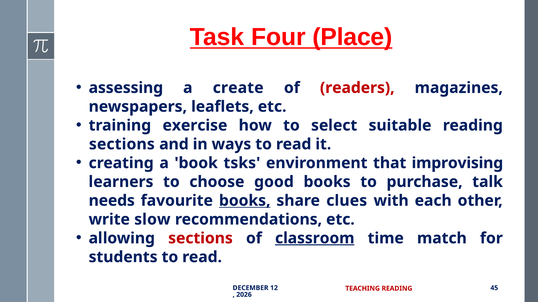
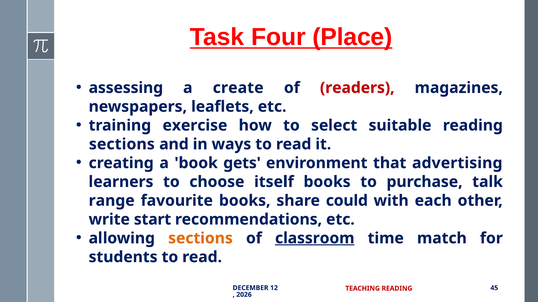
tsks: tsks -> gets (242, 163)
improvising: improvising -> advertising (457, 163)
good: good -> itself (274, 182)
needs: needs -> range (112, 201)
books underline: present -> none (245, 201)
clues: clues -> could (347, 201)
slow: slow -> start (153, 220)
sections colour: red -> orange (200, 239)
